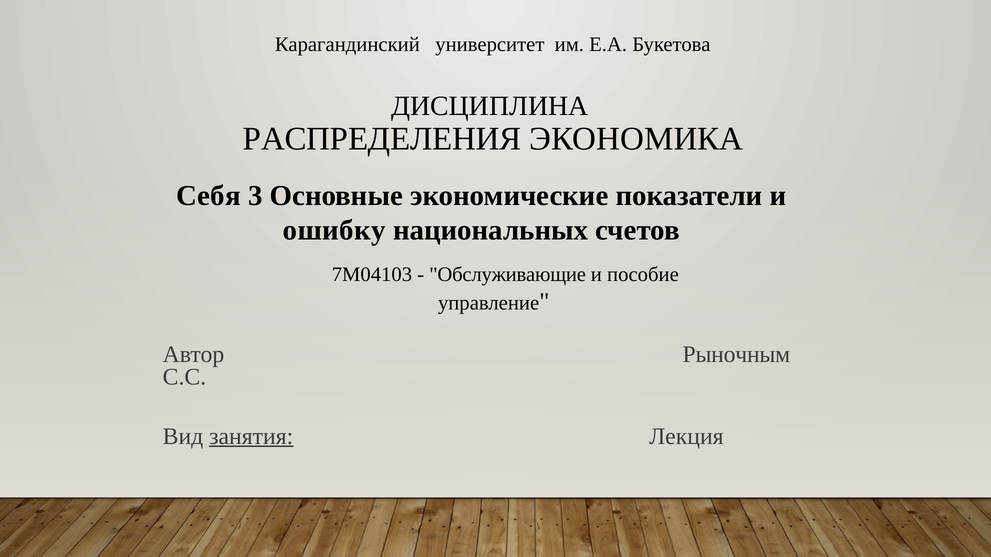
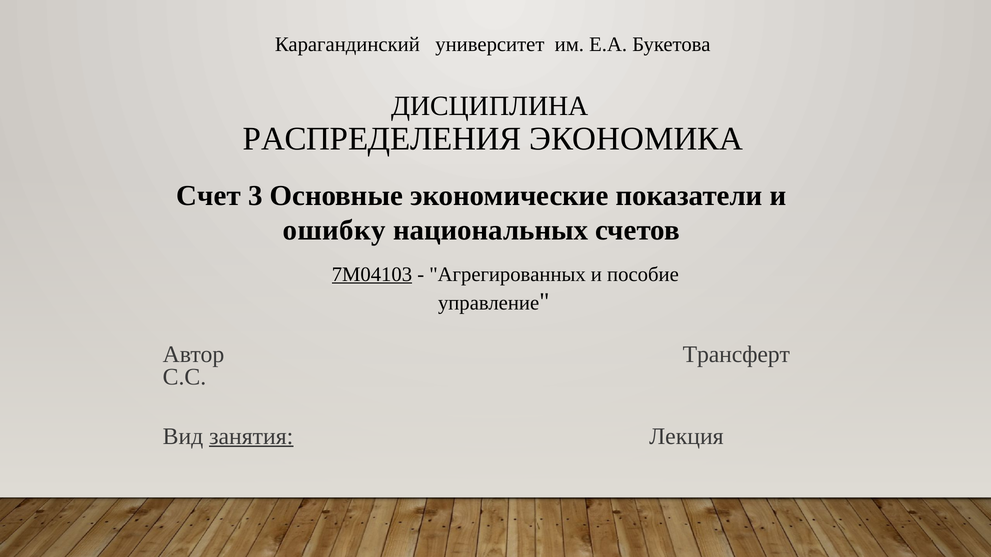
Себя: Себя -> Счет (209, 196)
7М04103 underline: none -> present (372, 274)
Обслуживающие: Обслуживающие -> Агрегированных (508, 274)
Рыночным: Рыночным -> Трансферт (736, 355)
